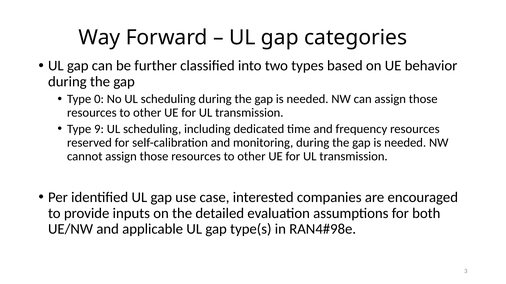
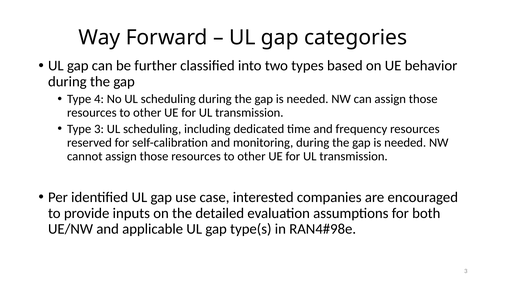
0: 0 -> 4 (99, 99)
Type 9: 9 -> 3 (99, 129)
